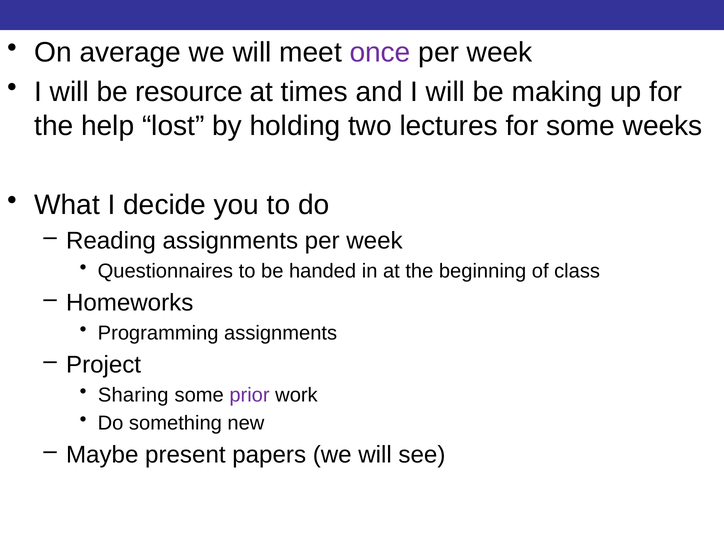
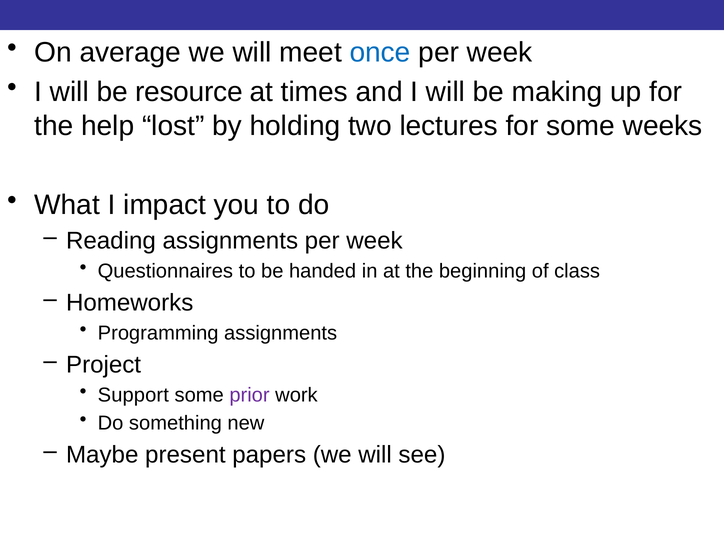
once colour: purple -> blue (380, 53)
decide: decide -> impact (165, 205)
Sharing: Sharing -> Support (133, 395)
